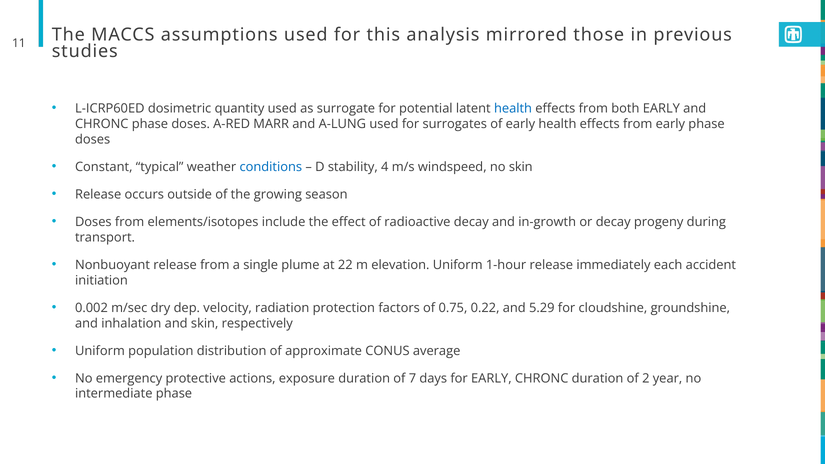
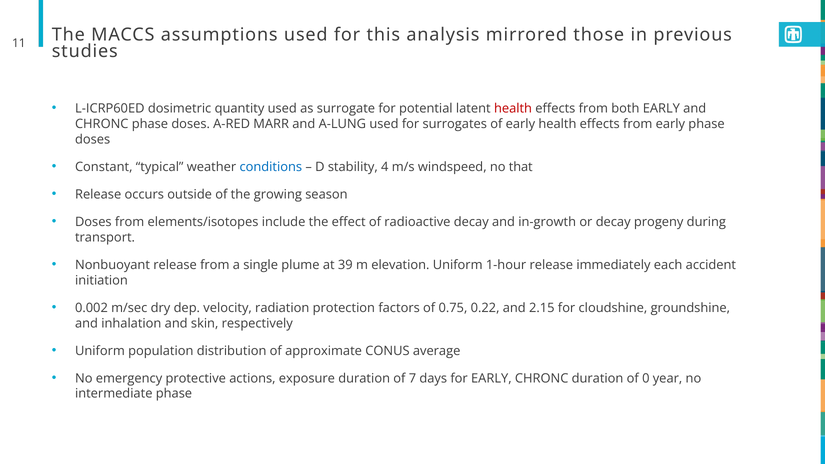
health colour: blue -> red (513, 108)
no skin: skin -> that (521, 167)
22: 22 -> 39 (345, 265)
5.29: 5.29 -> 2.15 (542, 308)
2: 2 -> 0 (646, 378)
